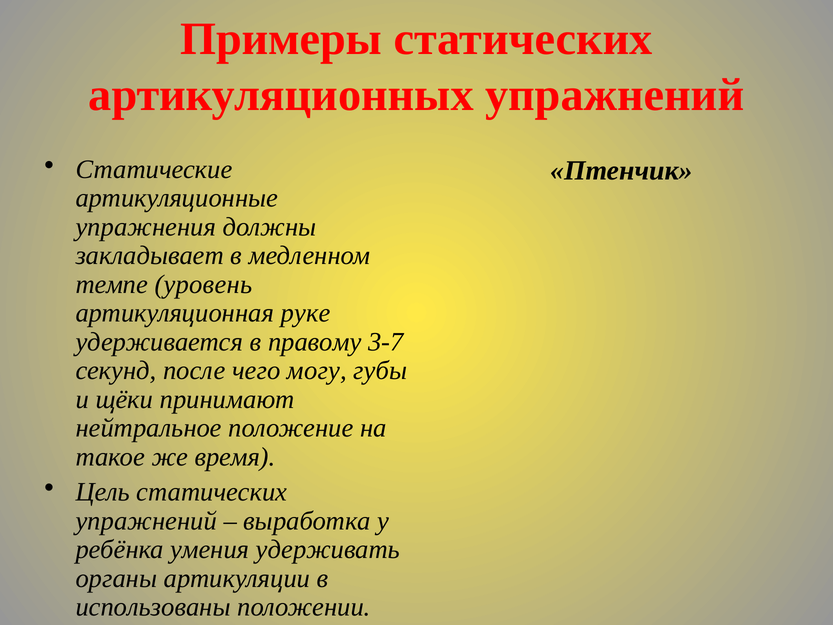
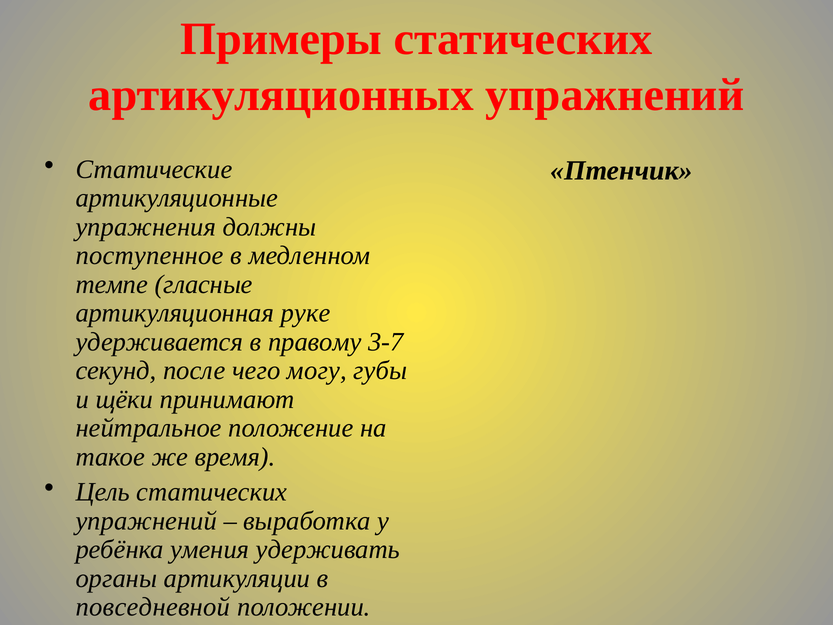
закладывает: закладывает -> поступенное (150, 256)
уровень: уровень -> гласные (204, 284)
использованы: использованы -> повседневной (153, 607)
